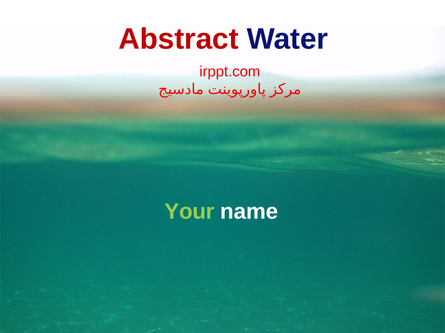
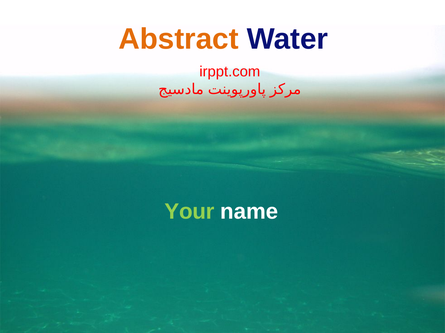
Abstract colour: red -> orange (179, 39)
